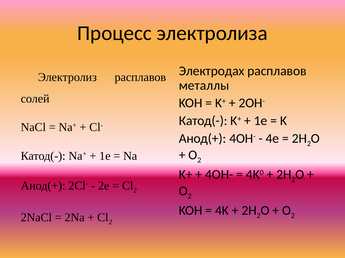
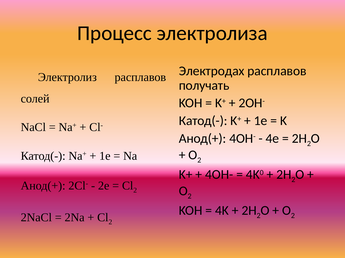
металлы: металлы -> получать (204, 86)
